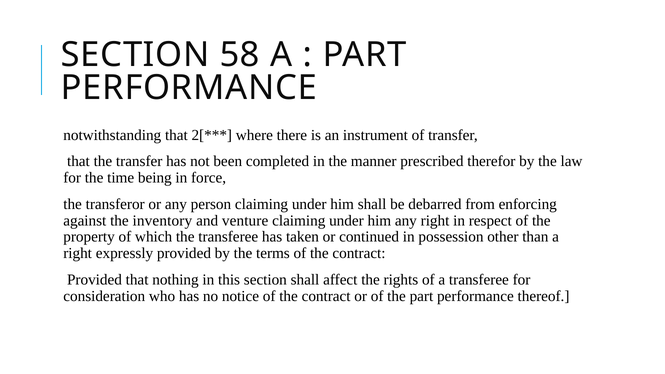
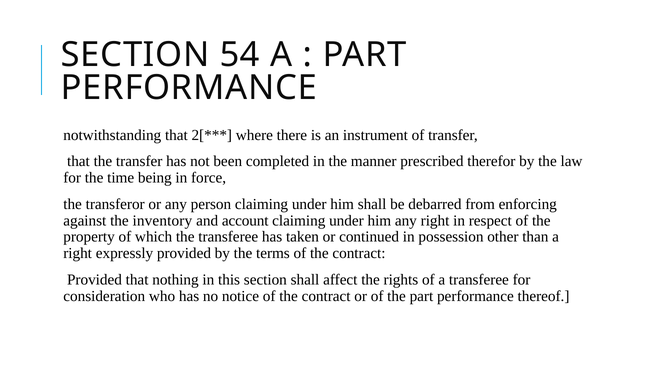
58: 58 -> 54 (240, 55)
venture: venture -> account (245, 221)
